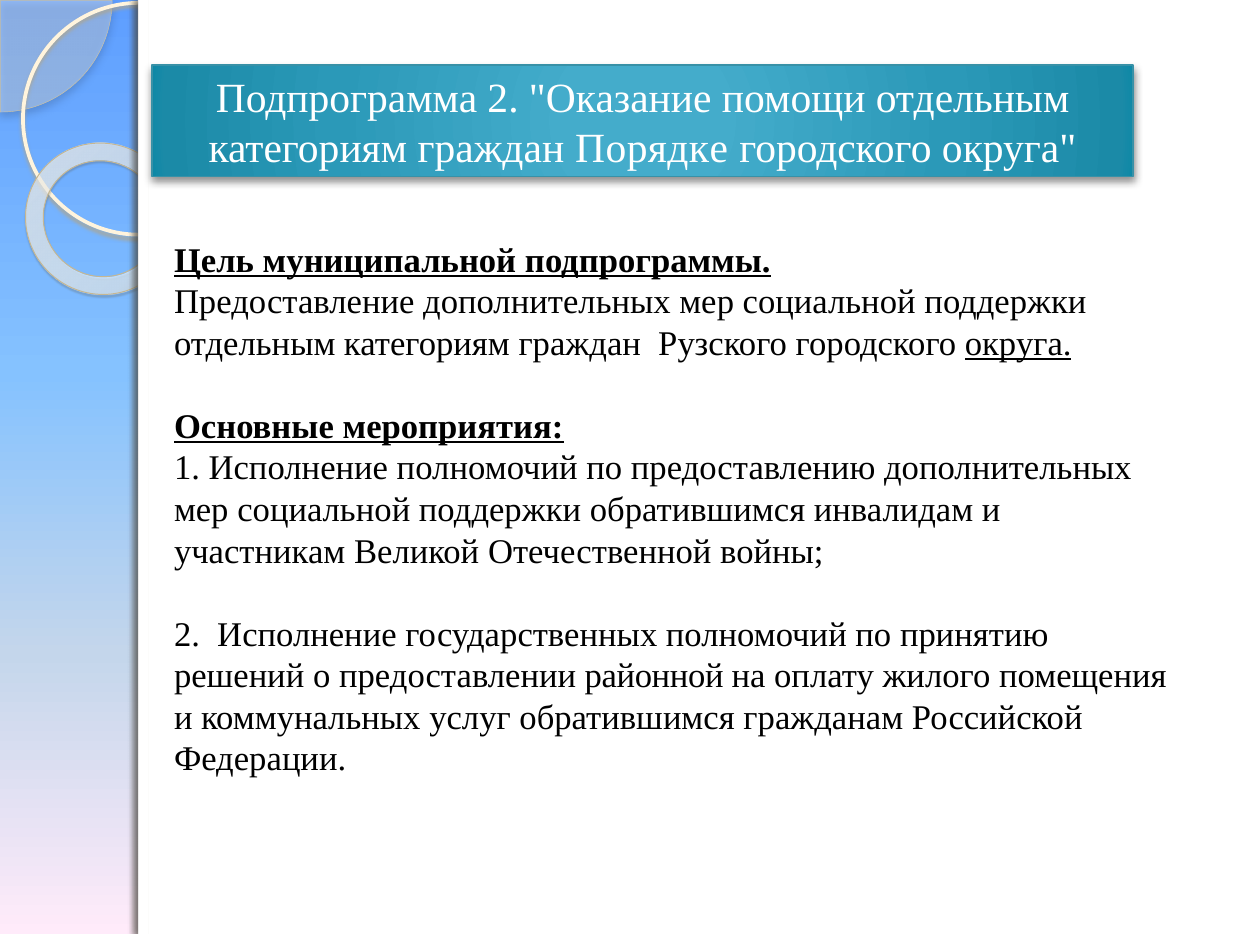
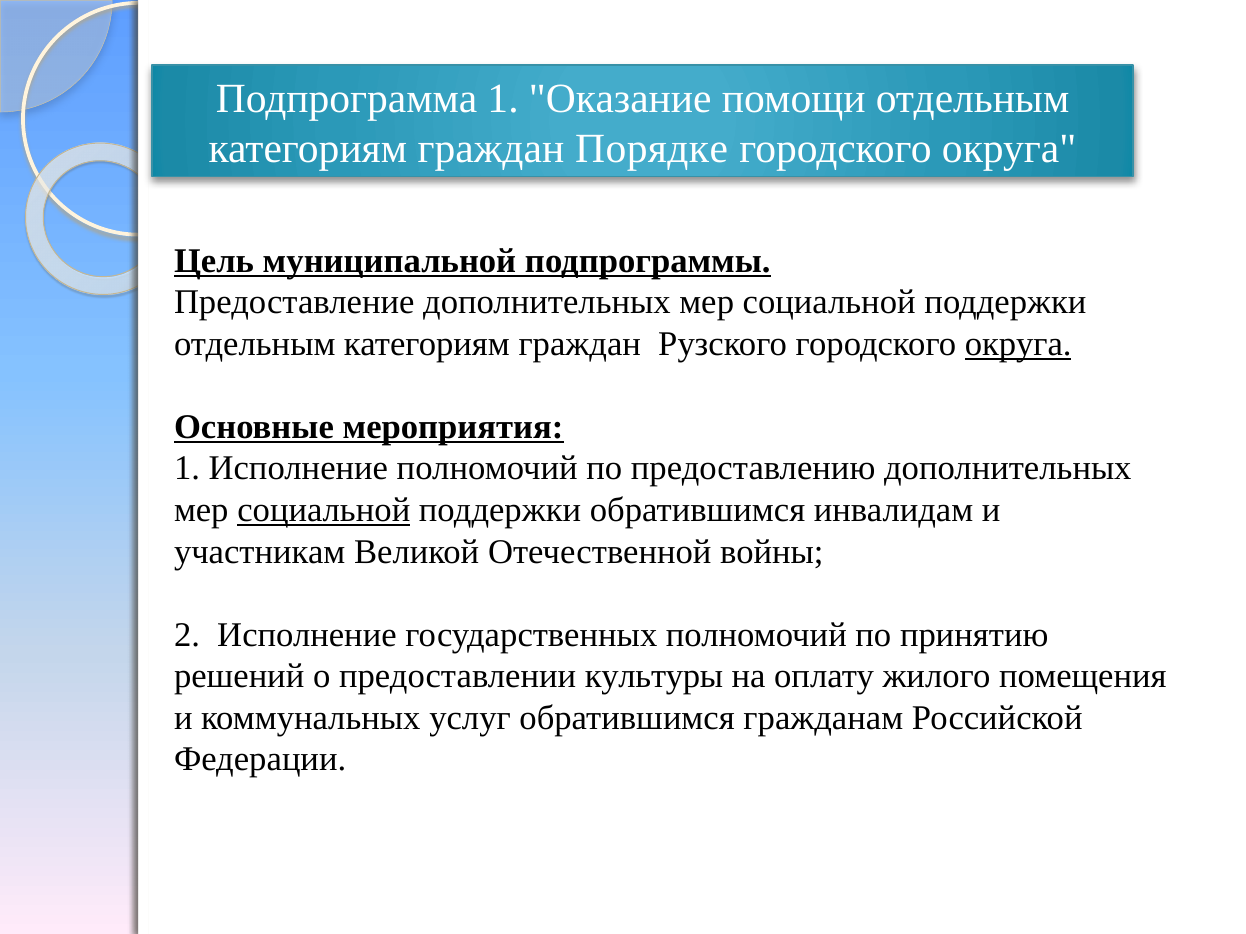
Подпрограмма 2: 2 -> 1 (503, 99)
социальной underline: none -> present (324, 510)
районной: районной -> культуры (654, 677)
